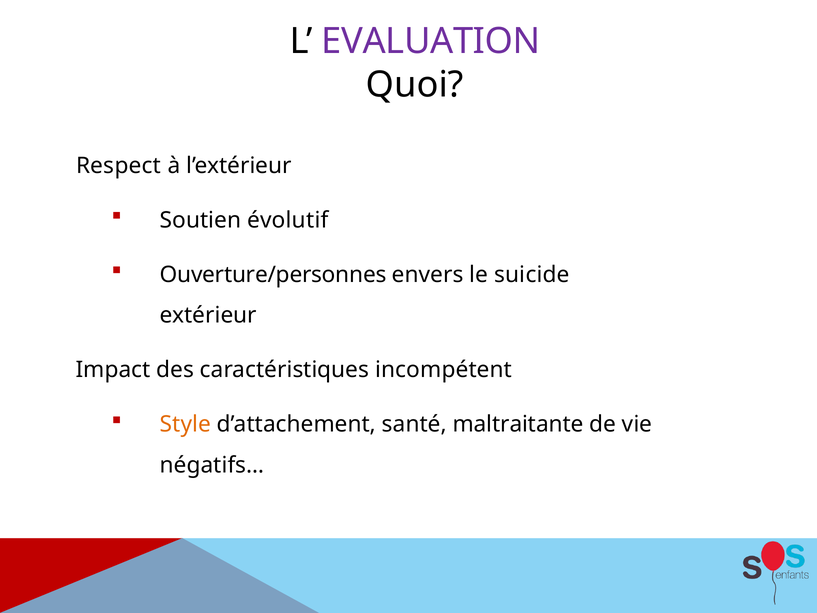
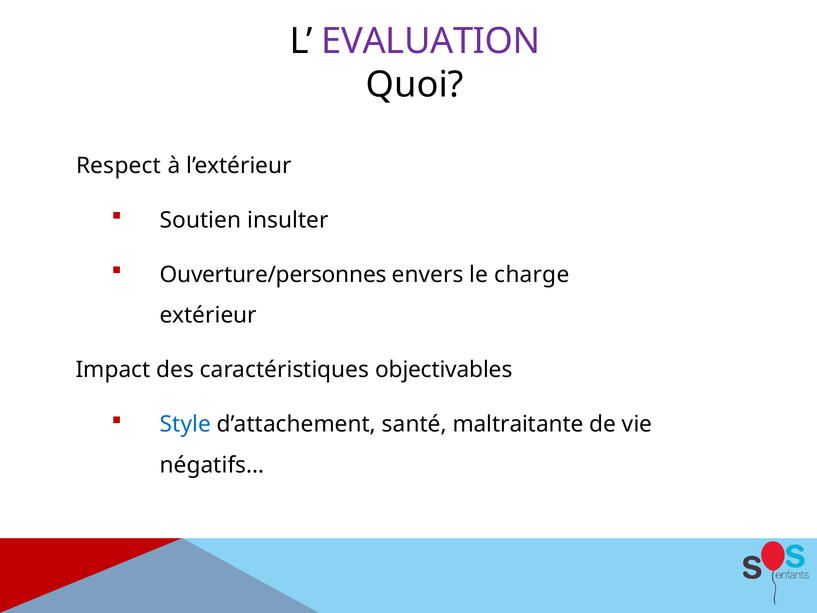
évolutif: évolutif -> insulter (288, 220)
suicide: suicide -> charge (532, 274)
incompétent: incompétent -> objectivables (444, 370)
Style colour: orange -> blue (185, 424)
